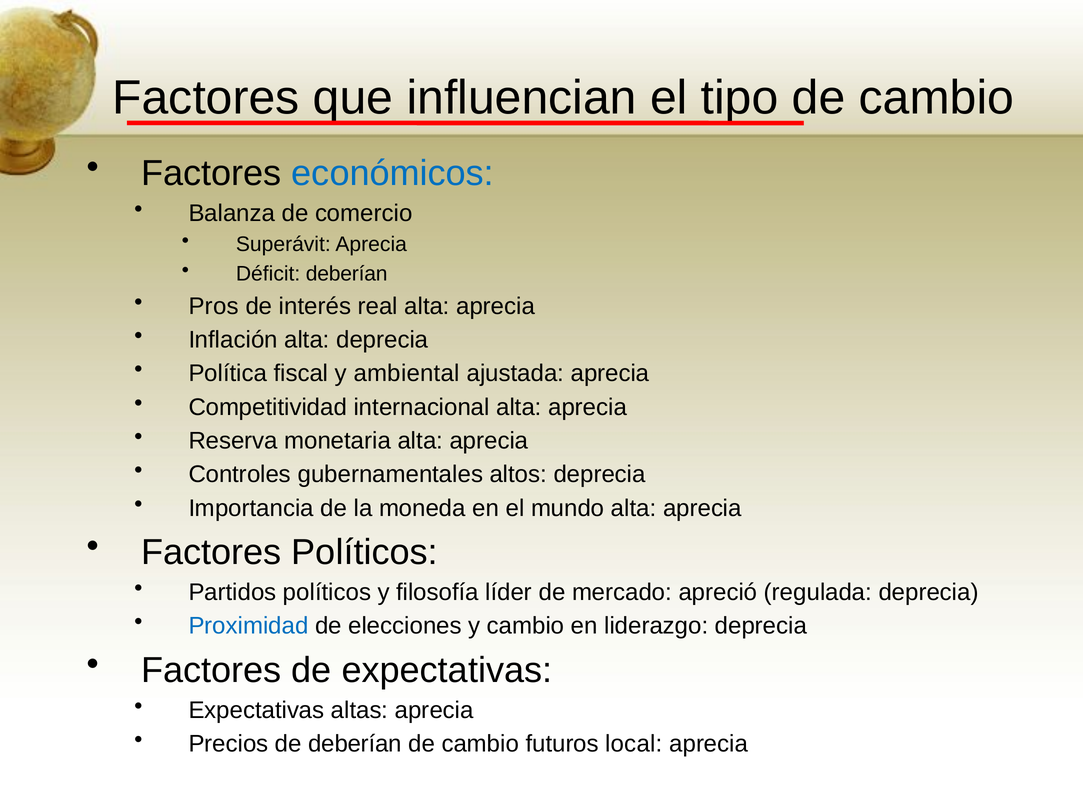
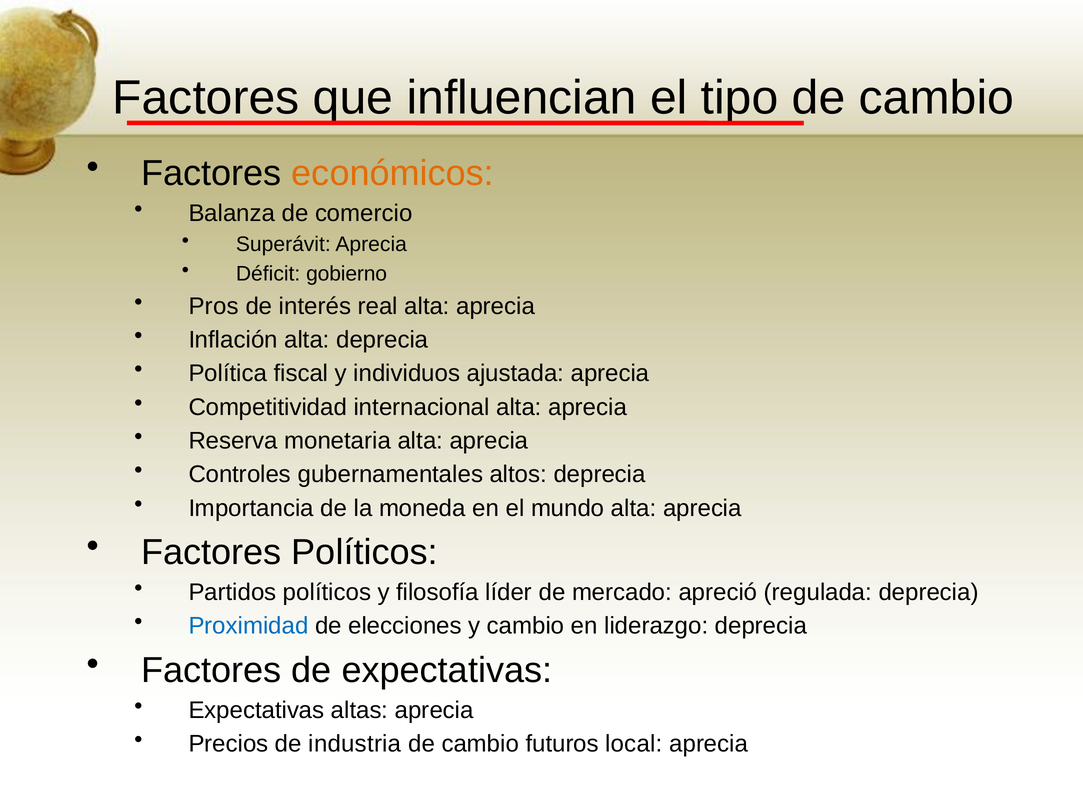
económicos colour: blue -> orange (393, 173)
Déficit deberían: deberían -> gobierno (347, 274)
ambiental: ambiental -> individuos (407, 374)
de deberían: deberían -> industria (355, 744)
